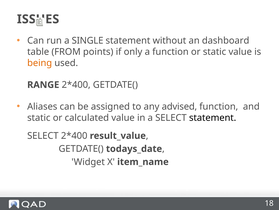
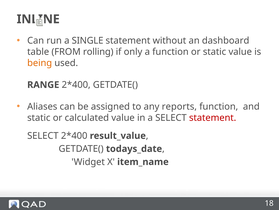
ISSUES: ISSUES -> INLINE (38, 19)
points: points -> rolling (98, 52)
advised: advised -> reports (179, 106)
statement colour: black -> red (213, 117)
